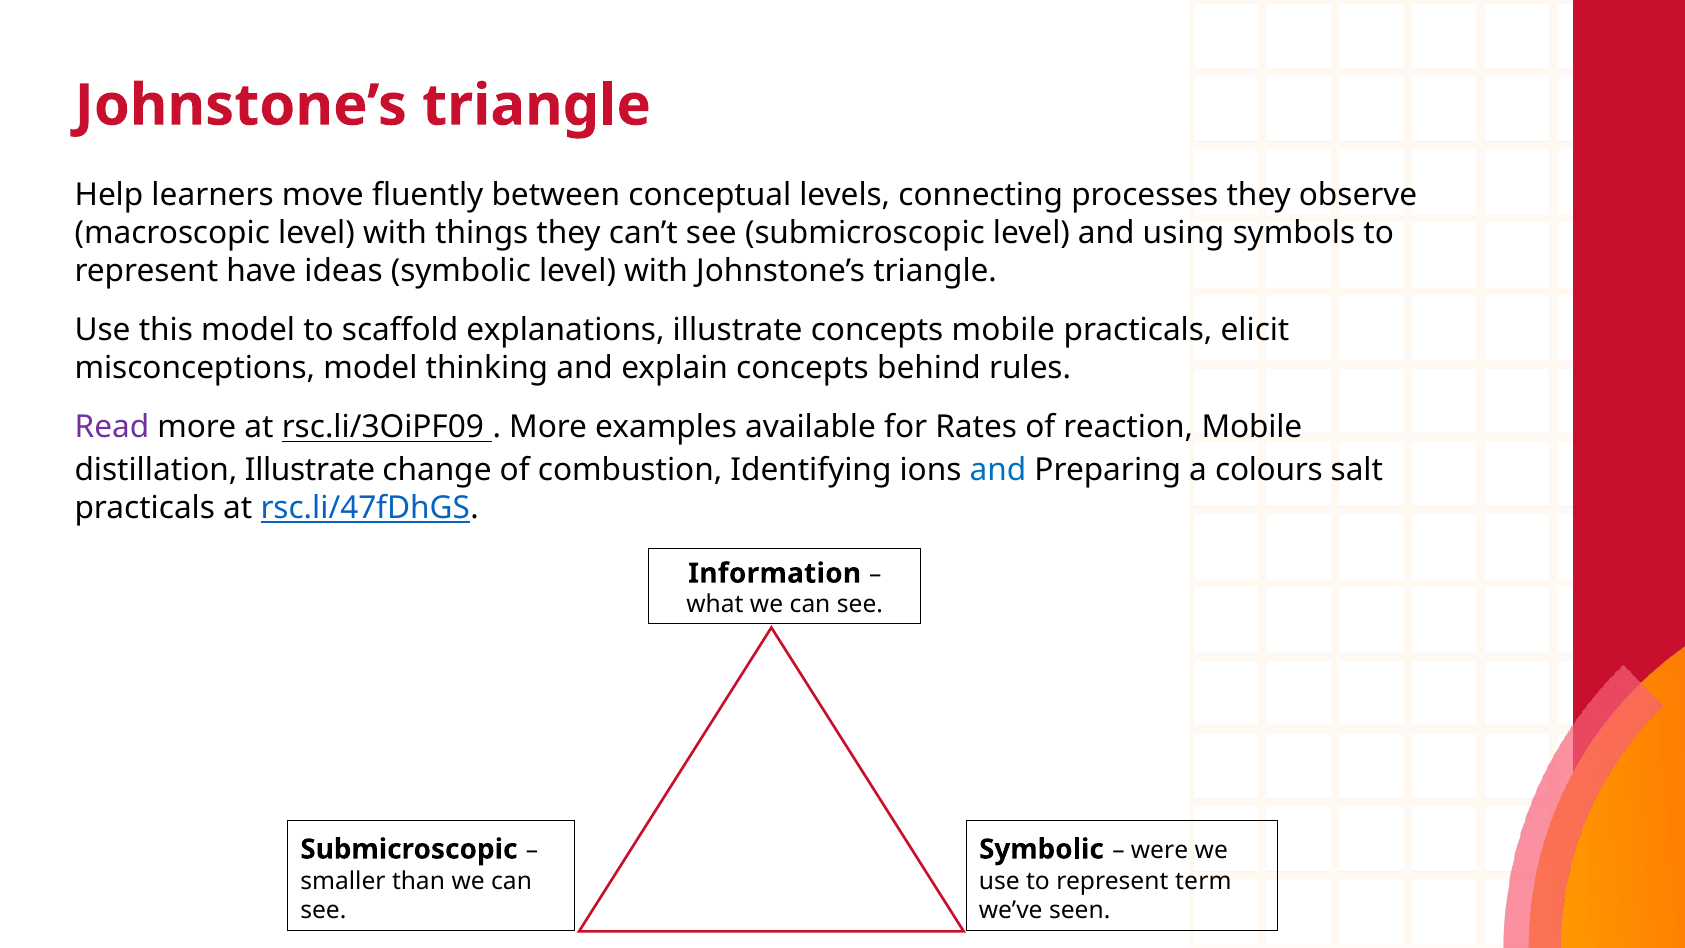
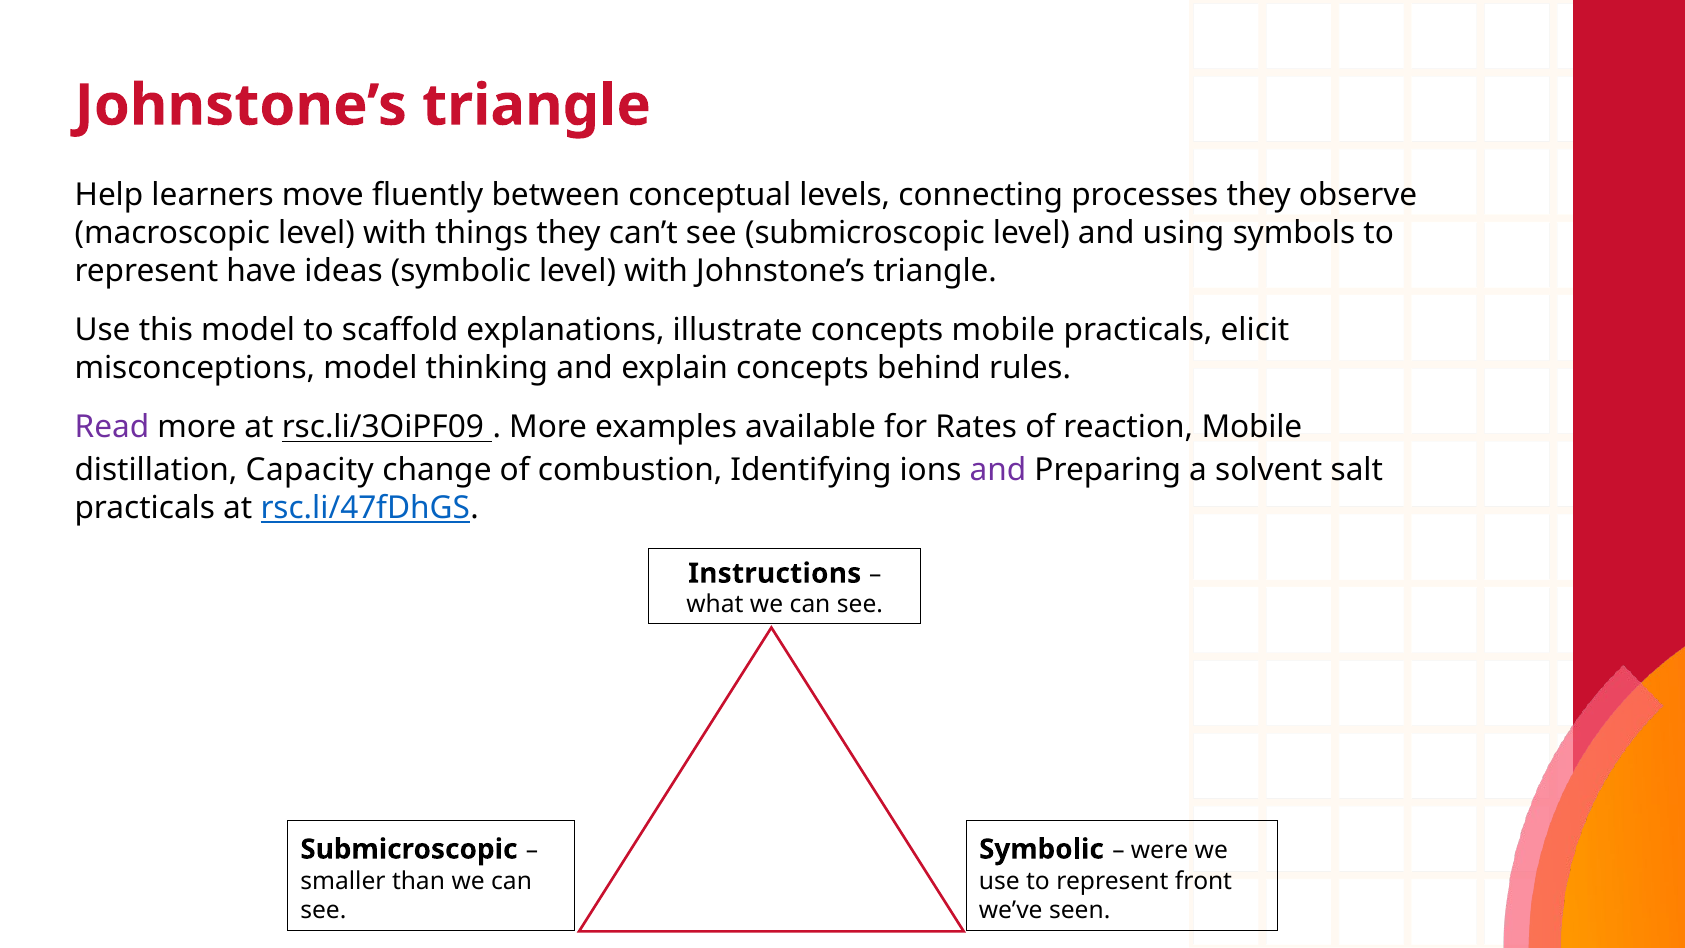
distillation Illustrate: Illustrate -> Capacity (310, 470)
and colour: blue -> purple (998, 470)
colours: colours -> solvent (1269, 470)
Information: Information -> Instructions (775, 573)
term: term -> front (1203, 881)
